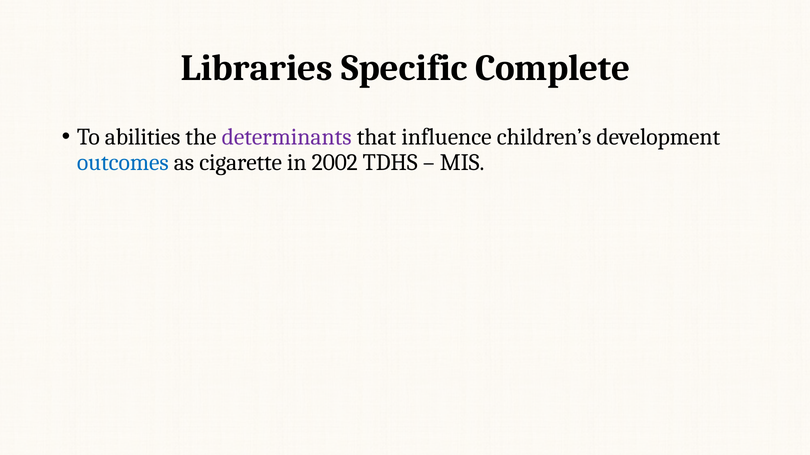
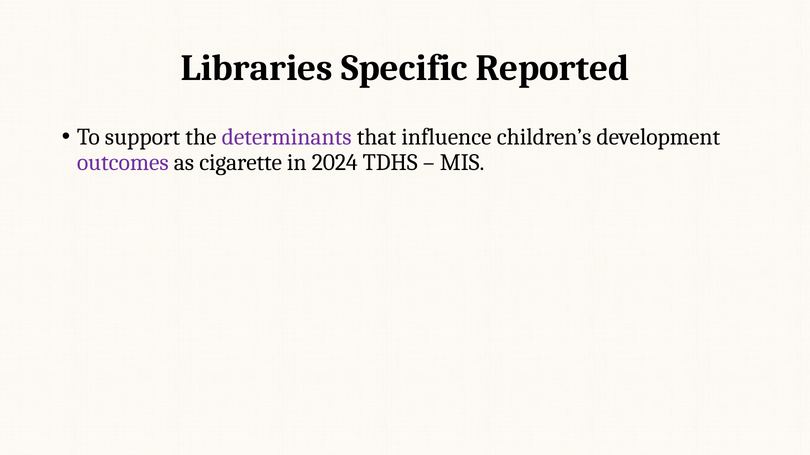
Complete: Complete -> Reported (552, 68)
abilities: abilities -> support (143, 137)
outcomes colour: blue -> purple (123, 162)
2002: 2002 -> 2024 (335, 162)
